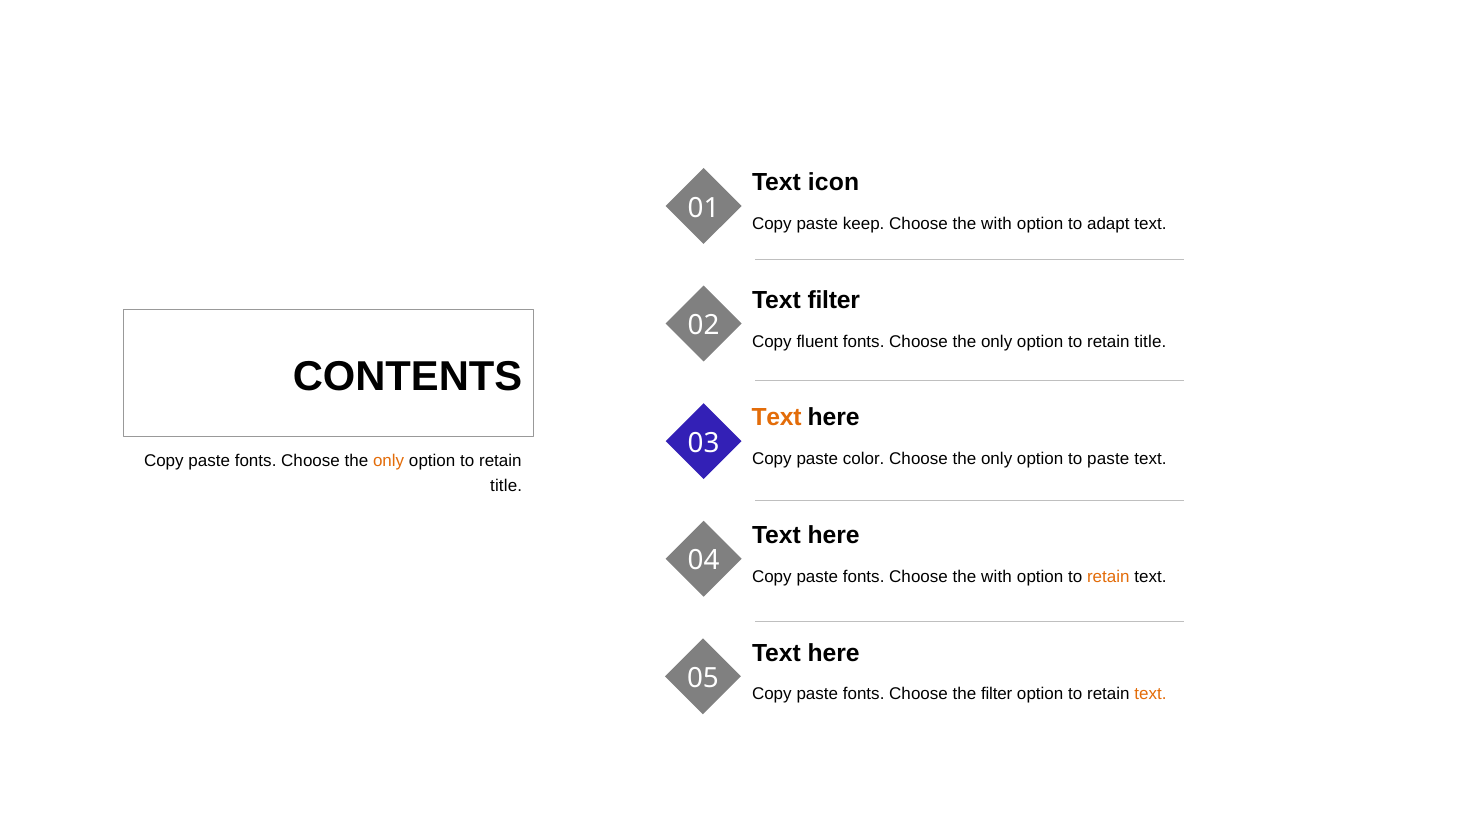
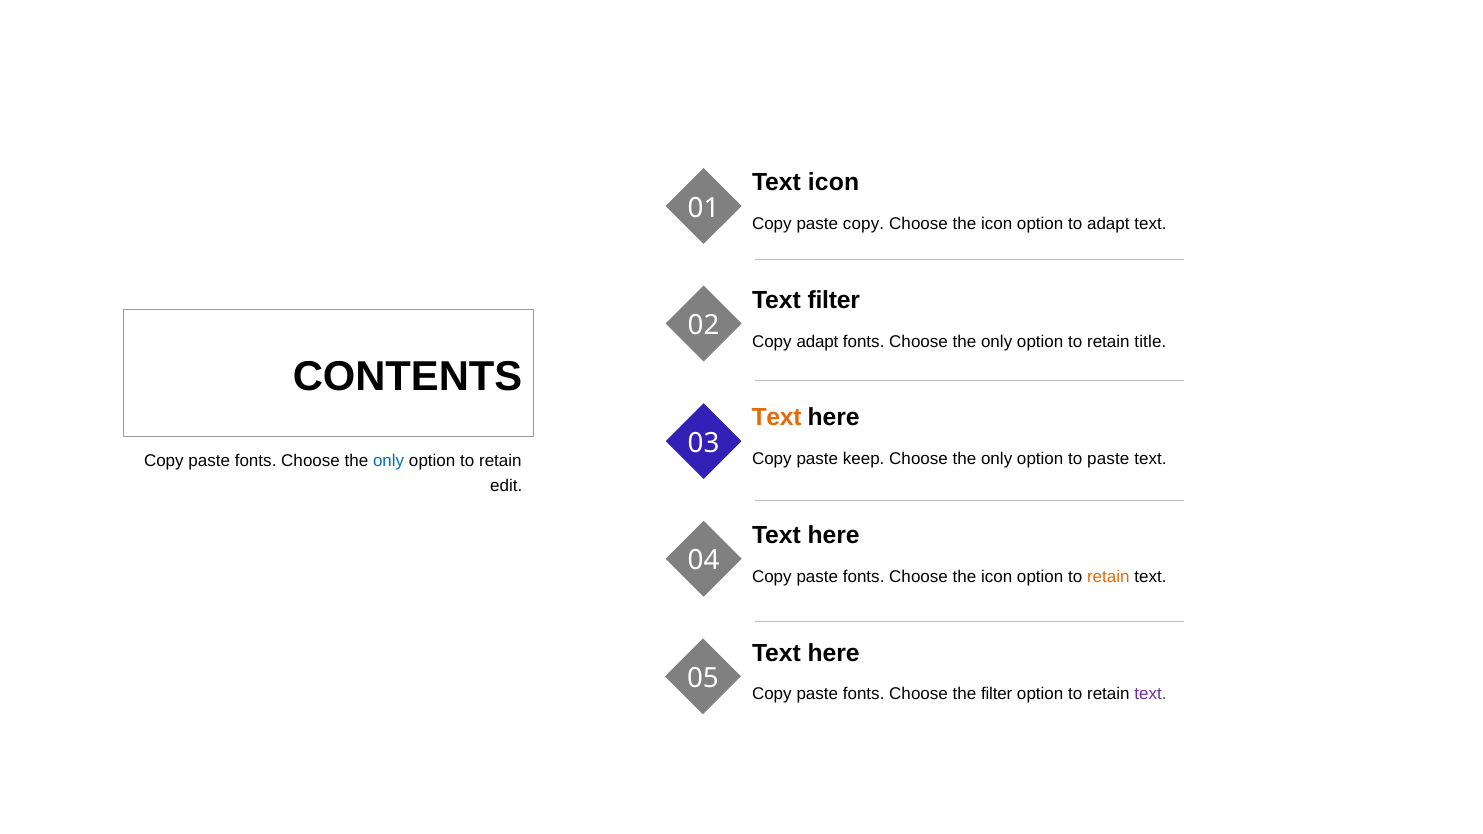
paste keep: keep -> copy (864, 224)
with: with -> icon (997, 224)
Copy fluent: fluent -> adapt (817, 342)
color: color -> keep (864, 459)
only colour: orange -> blue (389, 461)
title: title -> edit (506, 486)
fonts Choose the with: with -> icon (997, 577)
text colour: orange -> purple (1150, 694)
